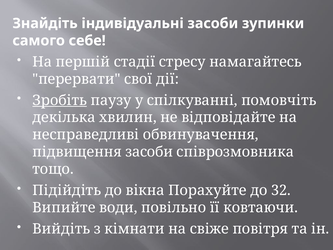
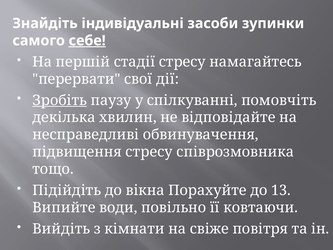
себе underline: none -> present (87, 41)
підвищення засоби: засоби -> стресу (149, 152)
32: 32 -> 13 (281, 190)
